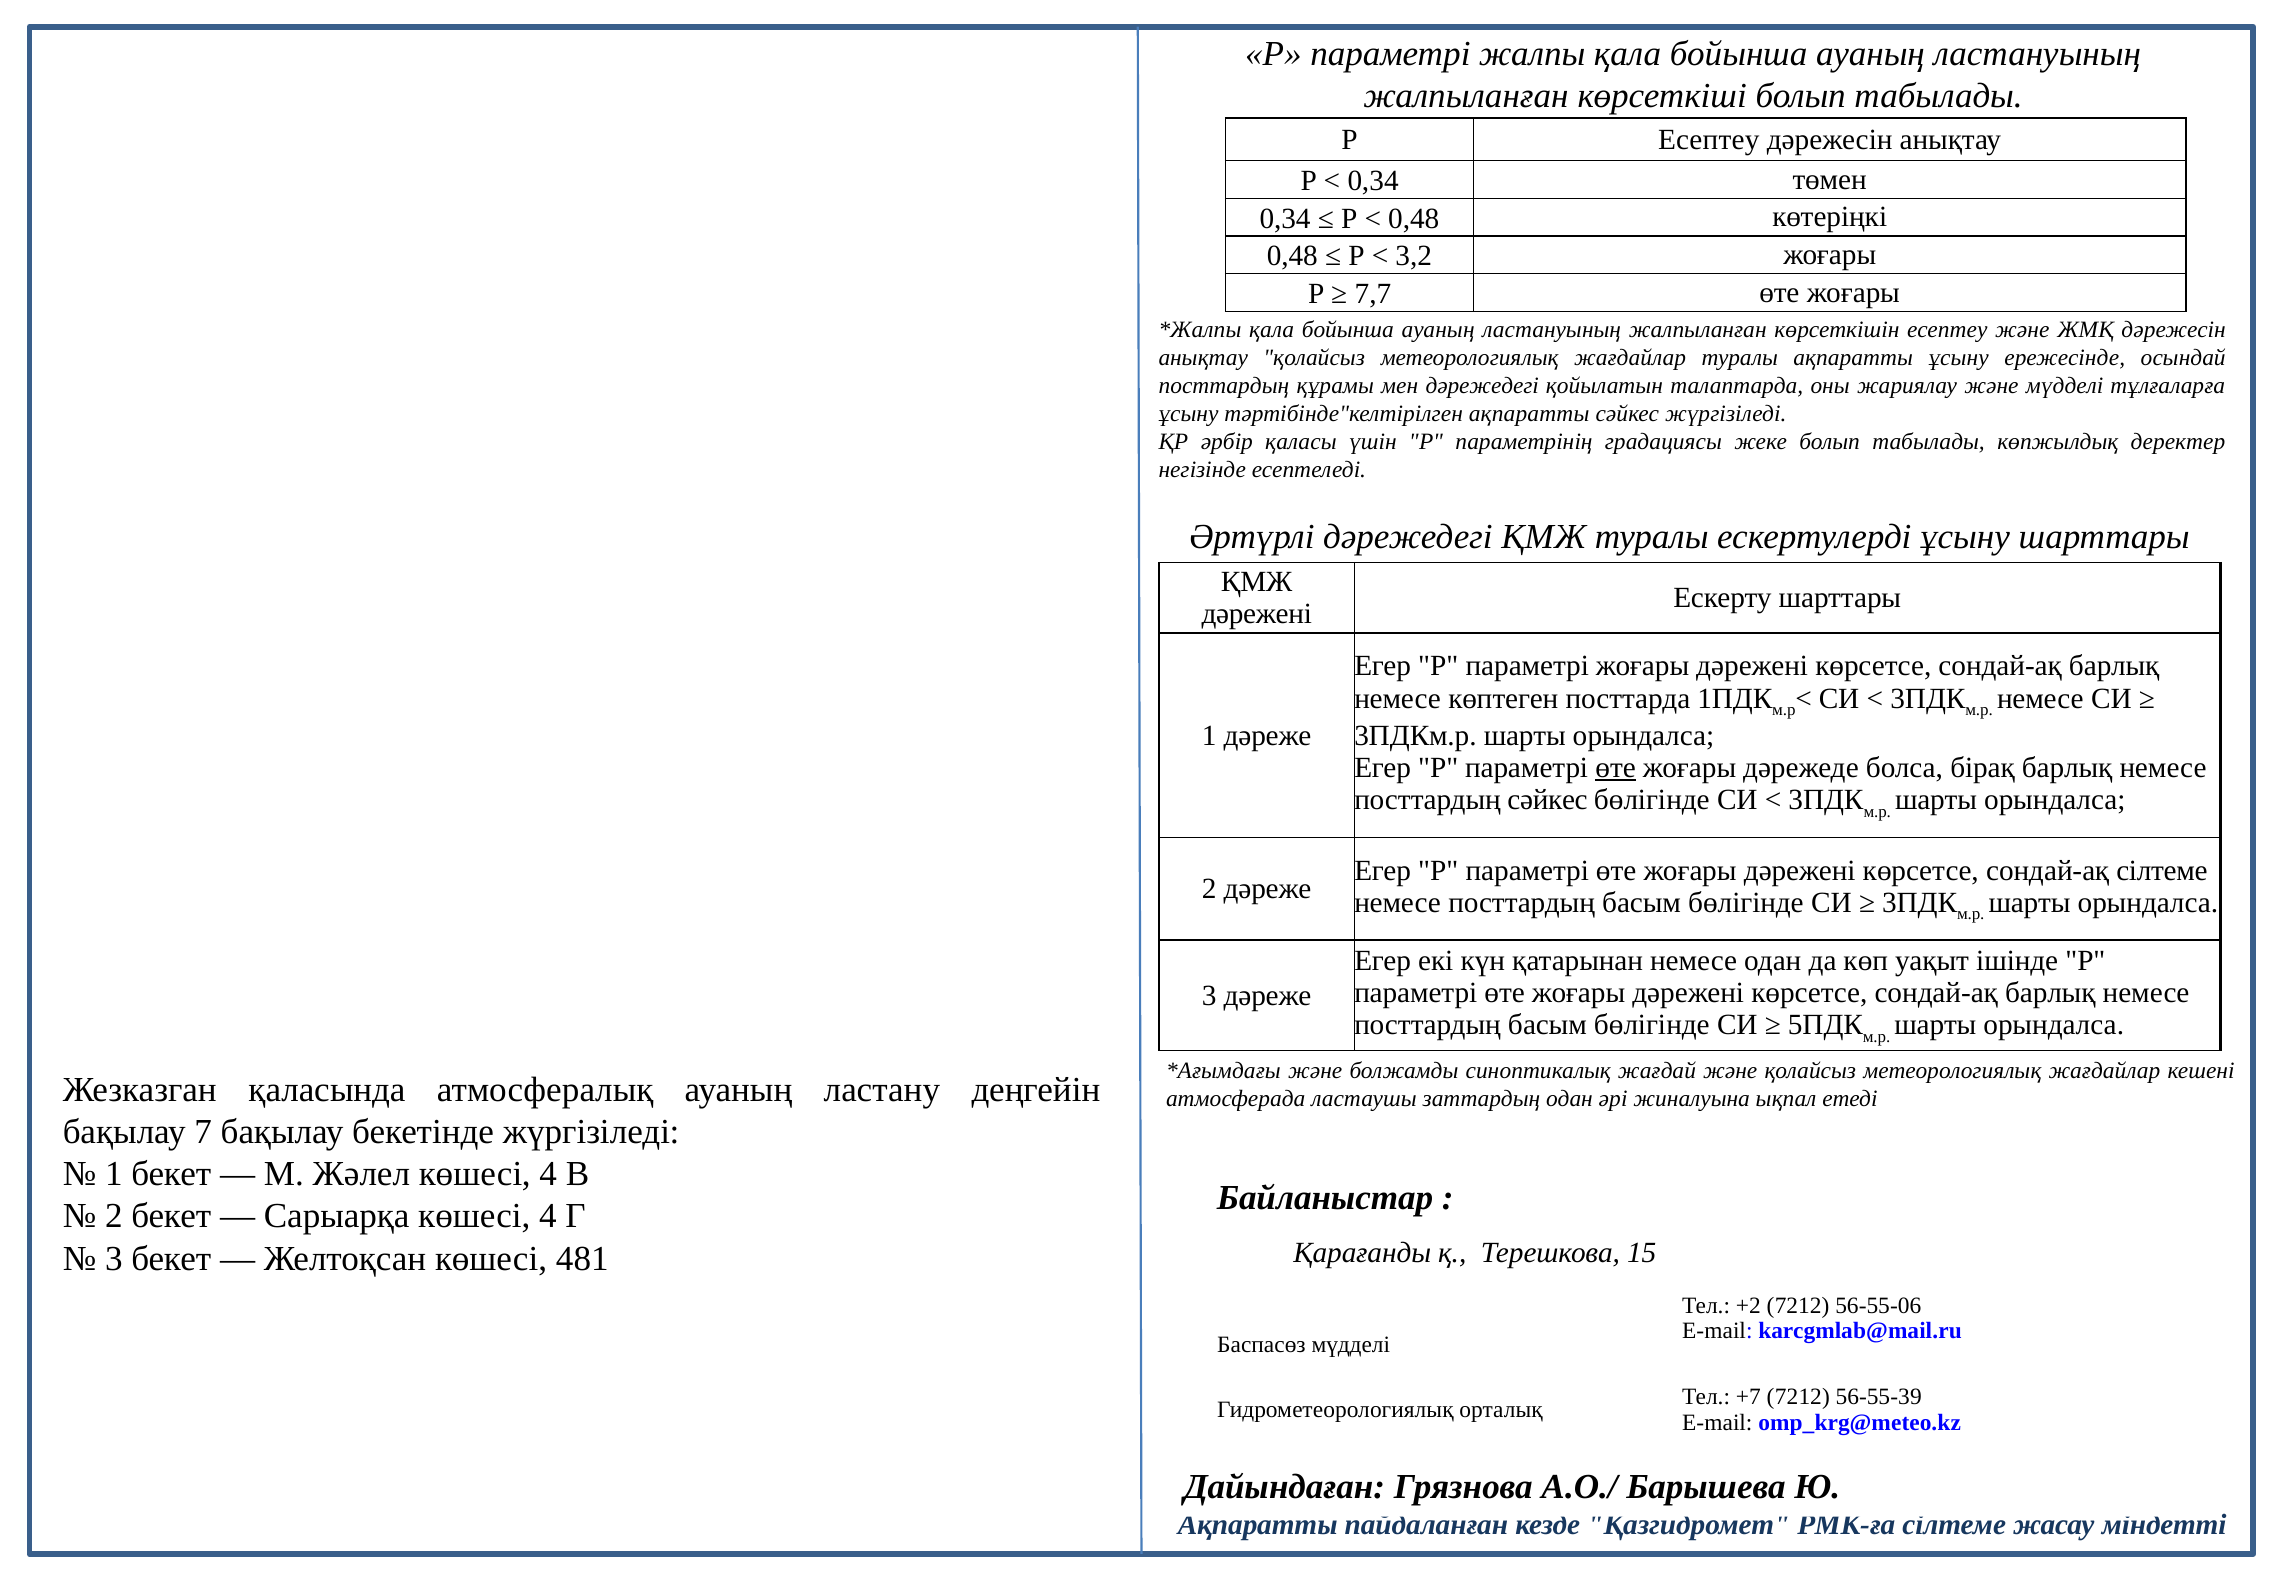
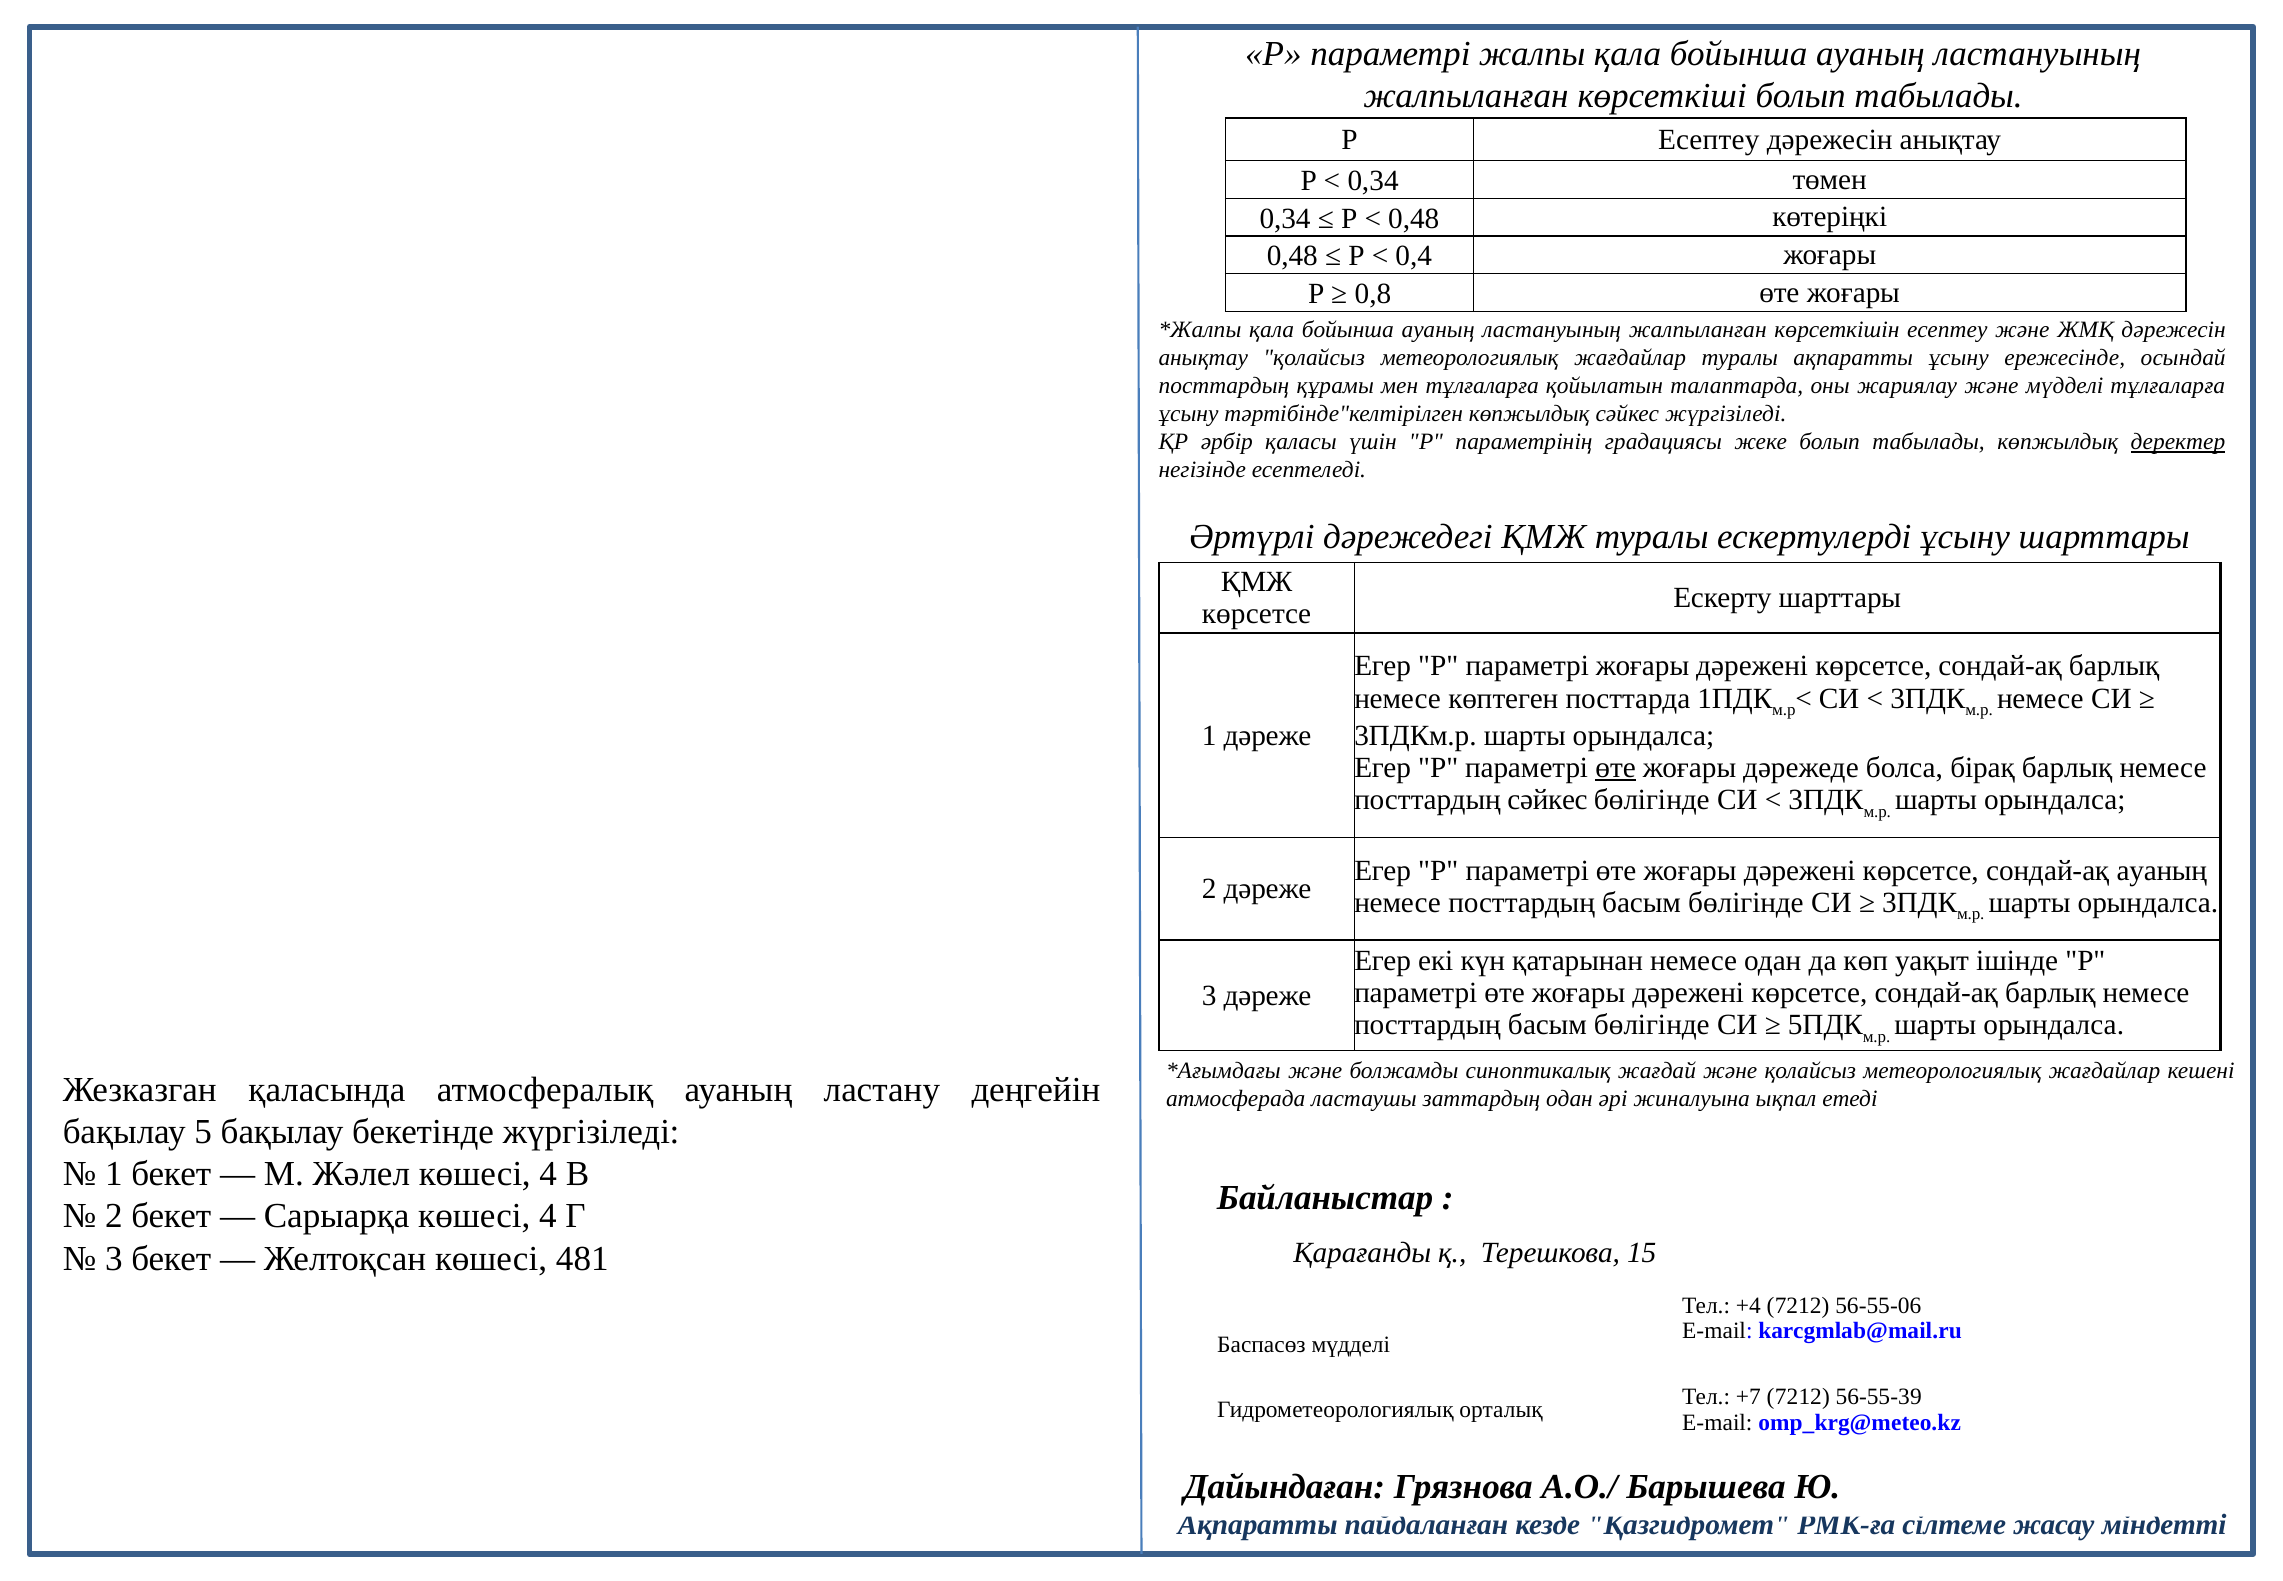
3,2: 3,2 -> 0,4 (1414, 256)
7,7: 7,7 -> 0,8 (1373, 294)
мен дәрежедегі: дәрежедегі -> тұлғаларға (1482, 386)
тәртібінде"келтірілген ақпаратты: ақпаратты -> көпжылдық (1529, 414)
деректер underline: none -> present (2178, 442)
дәрежені: дәрежені -> көрсетсе (1256, 614)
сондай-ақ сілтеме: сілтеме -> ауаның (2162, 870)
7: 7 -> 5 (203, 1132)
+2: +2 -> +4 (1748, 1305)
